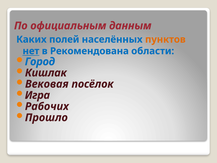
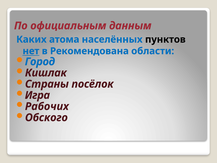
полей: полей -> атома (64, 39)
пунктов colour: orange -> black (165, 39)
Вековая: Вековая -> Страны (47, 84)
Прошло: Прошло -> Обского (46, 117)
